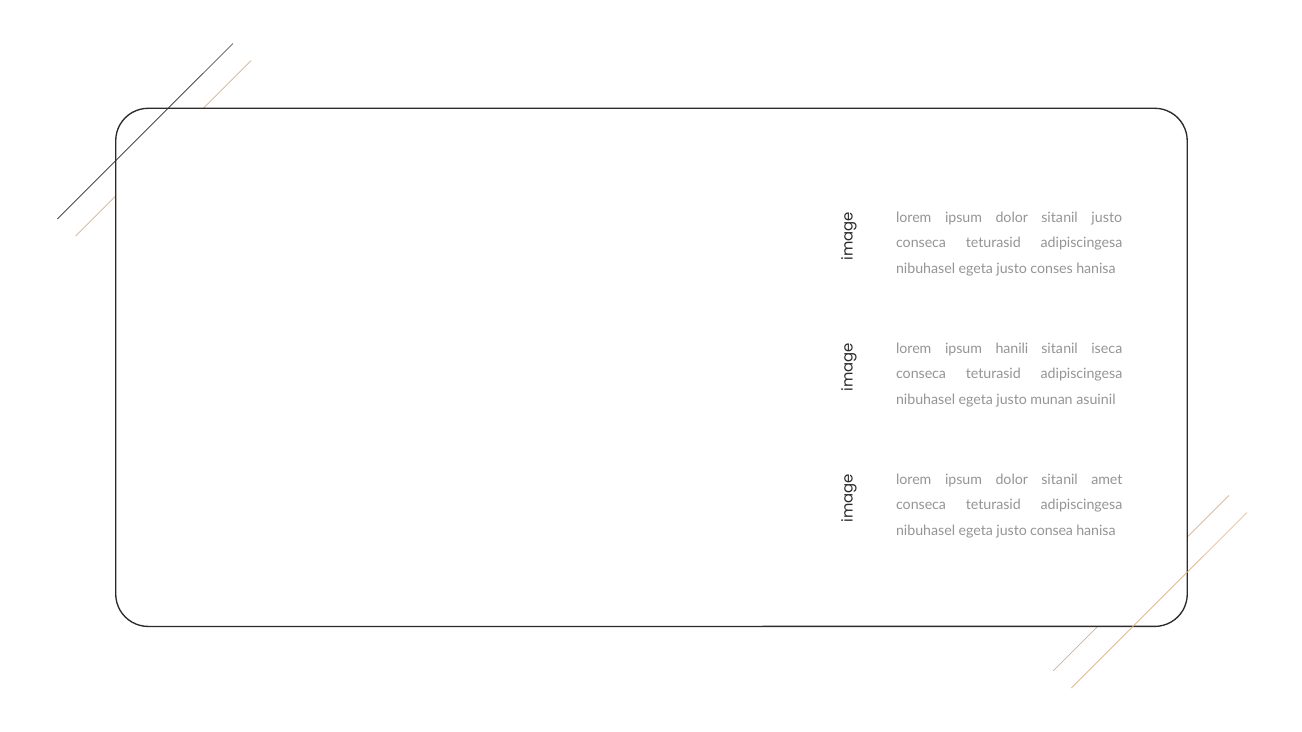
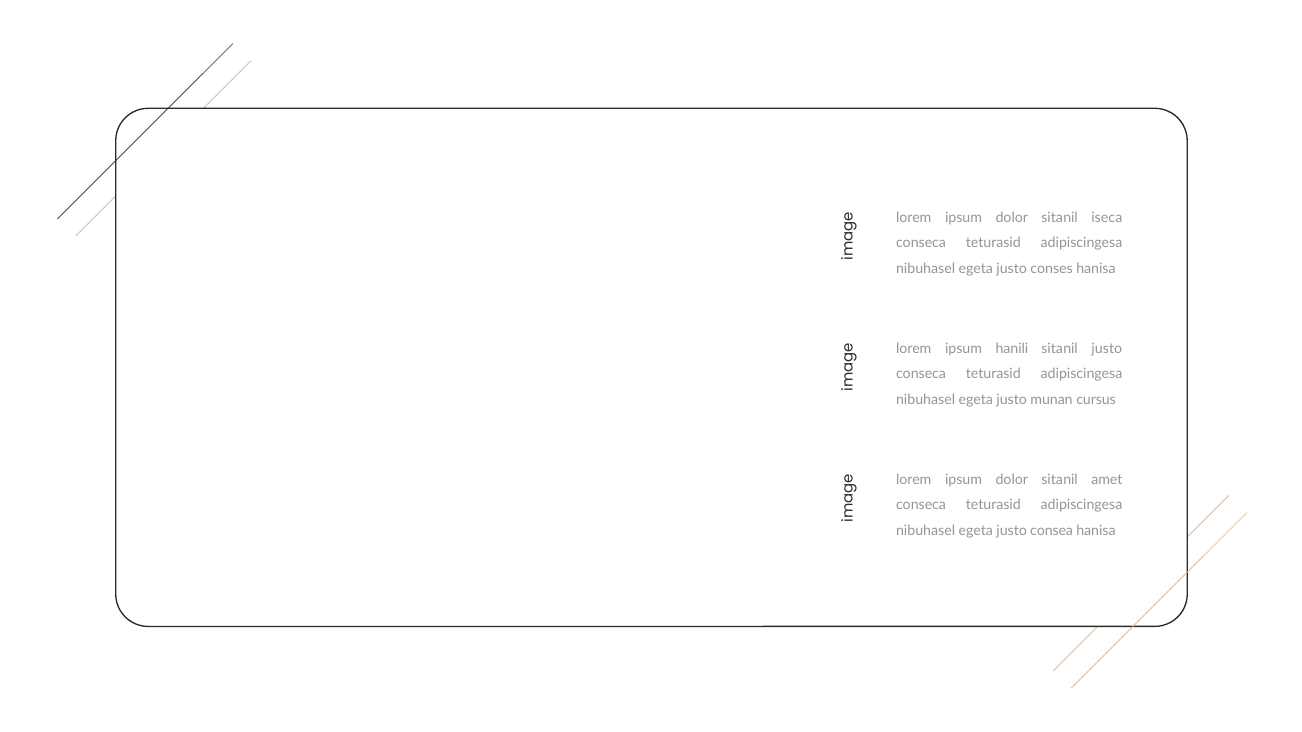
sitanil justo: justo -> iseca (1107, 218)
sitanil iseca: iseca -> justo (1107, 349)
asuinil: asuinil -> cursus (1096, 400)
